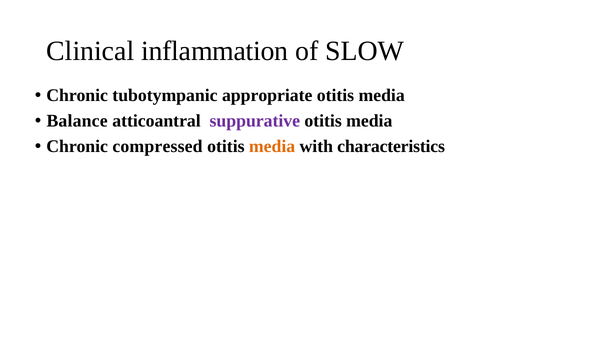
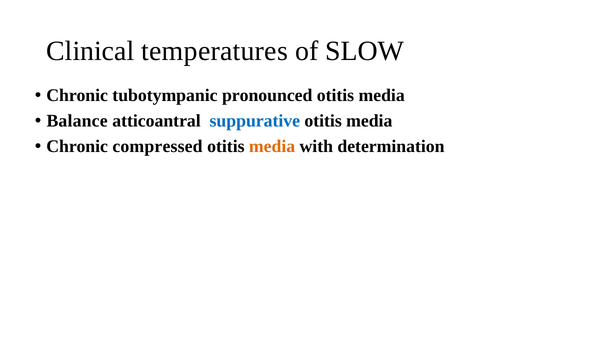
inflammation: inflammation -> temperatures (215, 51)
appropriate: appropriate -> pronounced (267, 95)
suppurative colour: purple -> blue (255, 121)
characteristics: characteristics -> determination (391, 146)
